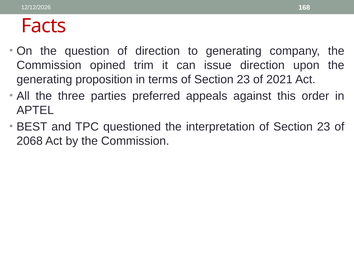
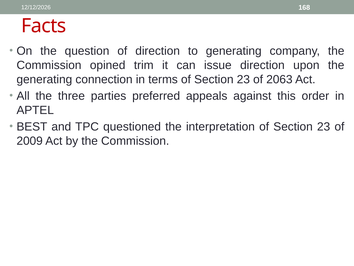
proposition: proposition -> connection (104, 79)
2021: 2021 -> 2063 (279, 79)
2068: 2068 -> 2009 (30, 141)
